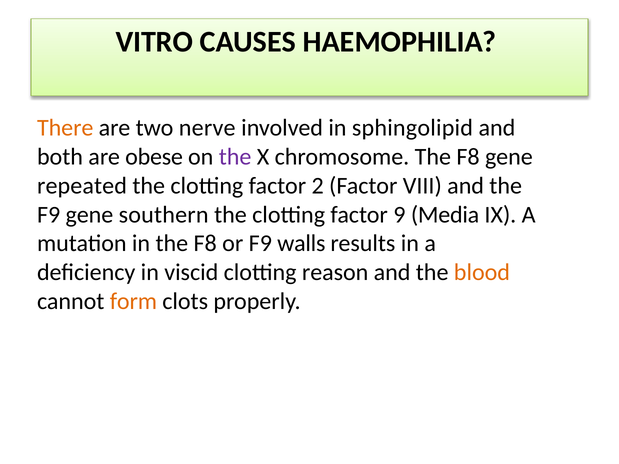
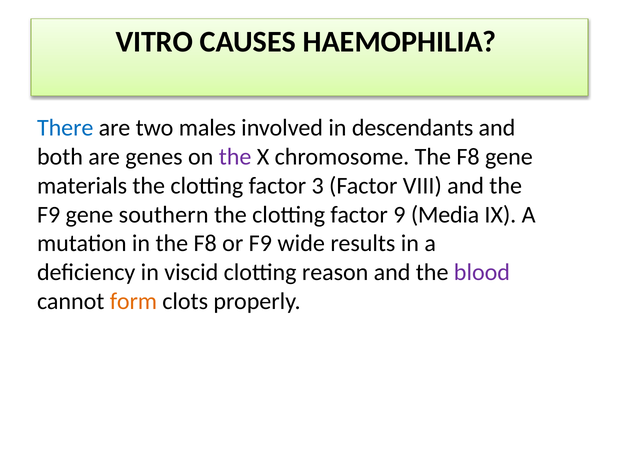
There colour: orange -> blue (65, 128)
nerve: nerve -> males (207, 128)
sphingolipid: sphingolipid -> descendants (413, 128)
obese: obese -> genes (154, 157)
repeated: repeated -> materials (82, 186)
2: 2 -> 3 (318, 186)
walls: walls -> wide (301, 244)
blood colour: orange -> purple (482, 273)
